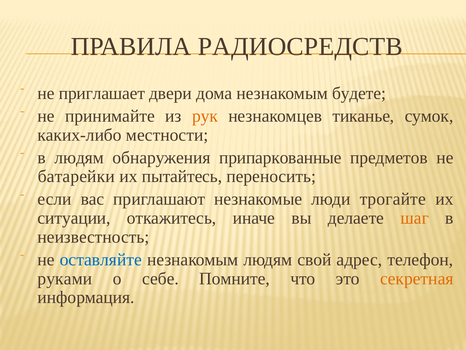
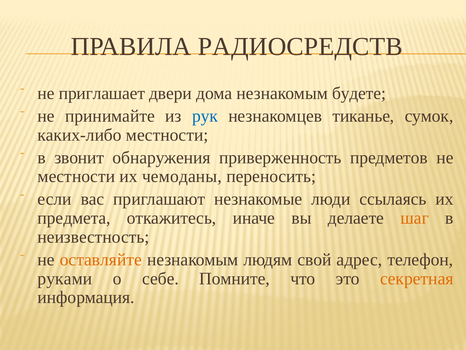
рук colour: orange -> blue (205, 116)
в людям: людям -> звонит (79, 157)
припаркованные: припаркованные -> приверженность (280, 157)
батарейки: батарейки -> местности (76, 176)
пытайтесь: пытайтесь -> чемоданы (182, 176)
трогайте: трогайте -> ссылаясь (393, 199)
ситуации: ситуации -> предмета (74, 218)
оставляйте colour: blue -> orange (101, 259)
